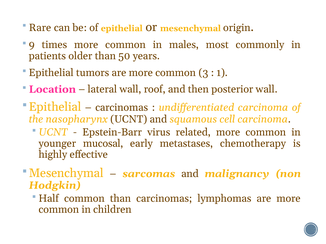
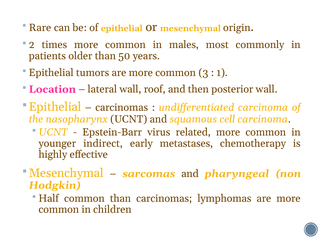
9: 9 -> 2 (32, 45)
mucosal: mucosal -> indirect (103, 144)
malignancy: malignancy -> pharyngeal (237, 174)
